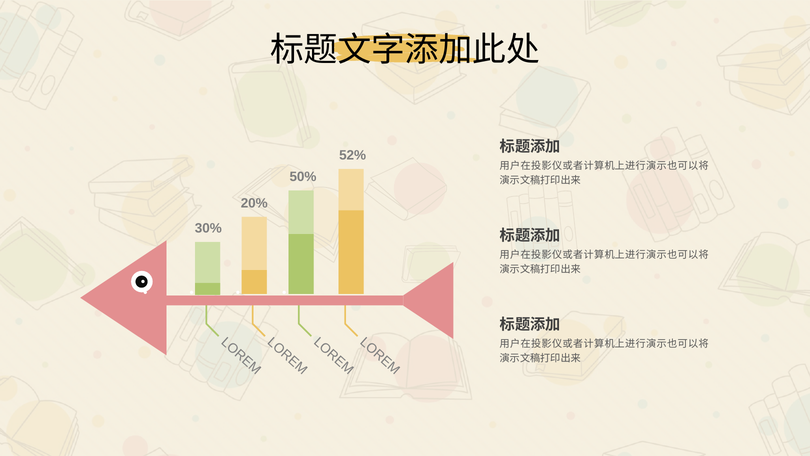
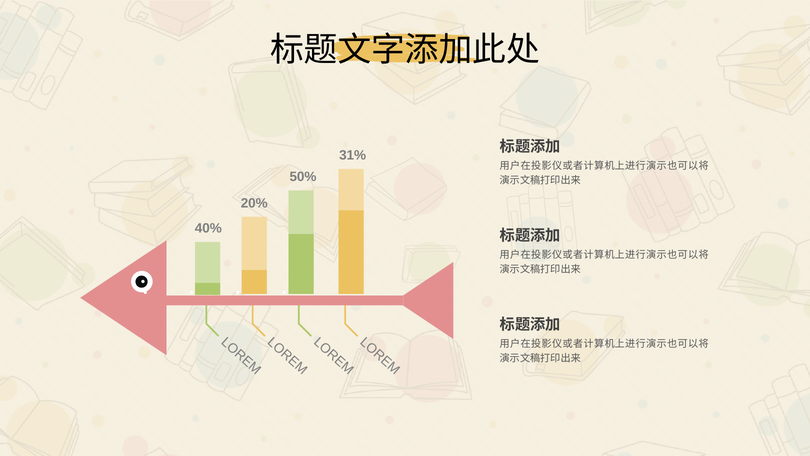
52%: 52% -> 31% (353, 155)
30%: 30% -> 40% (208, 228)
